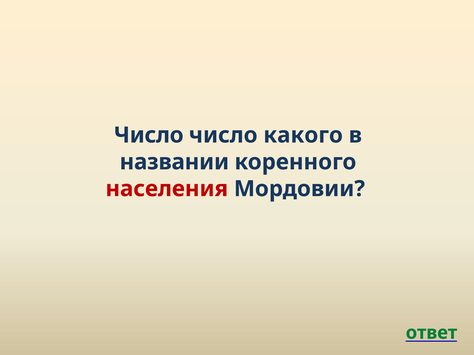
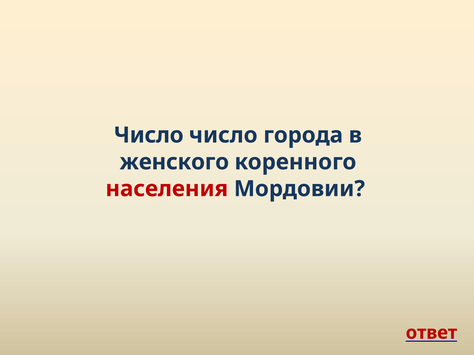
какого: какого -> города (303, 135)
названии: названии -> женского (174, 162)
ответ colour: green -> red (431, 333)
